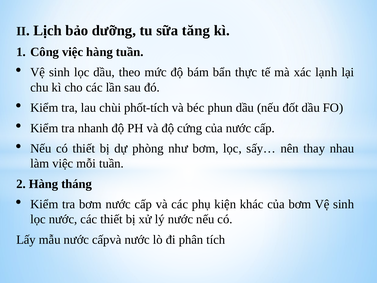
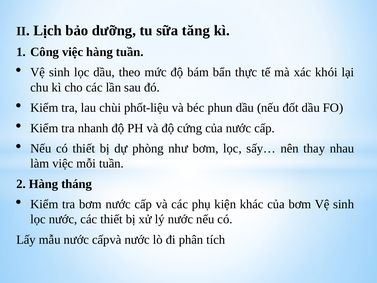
lạnh: lạnh -> khói (326, 72)
phốt-tích: phốt-tích -> phốt-liệu (147, 108)
